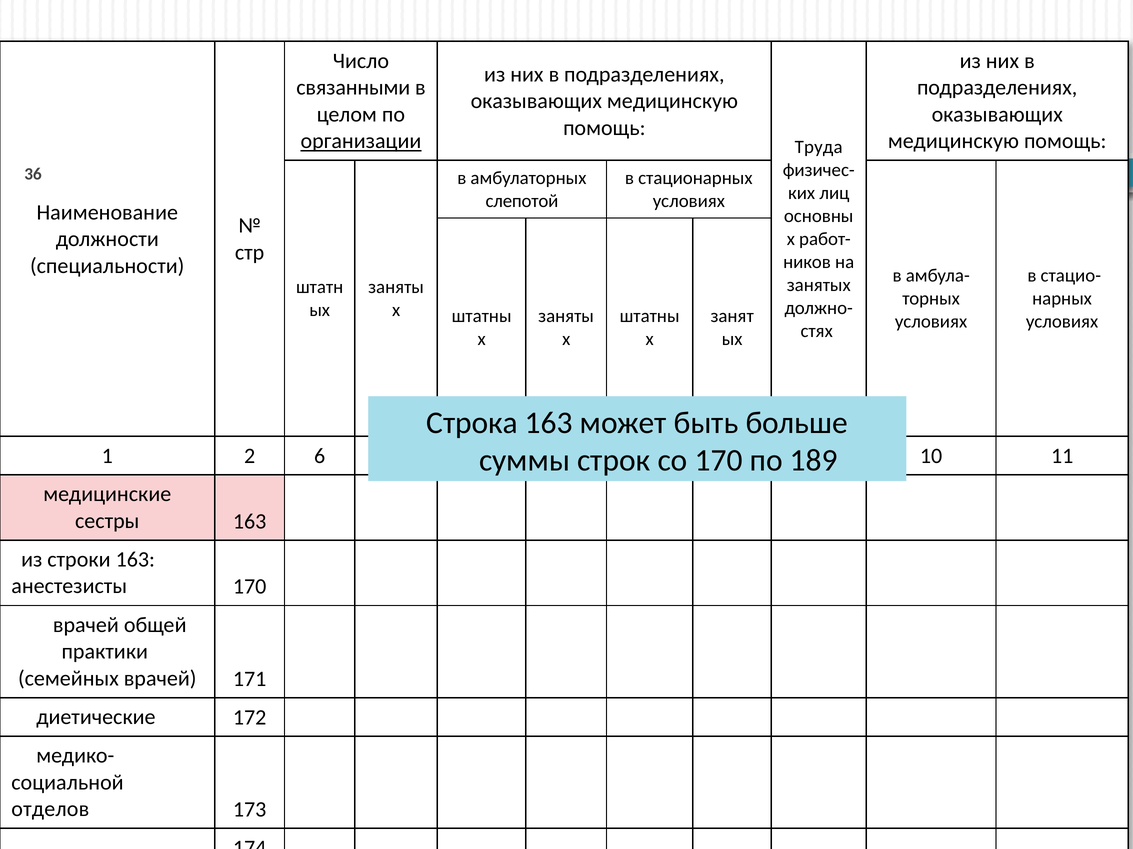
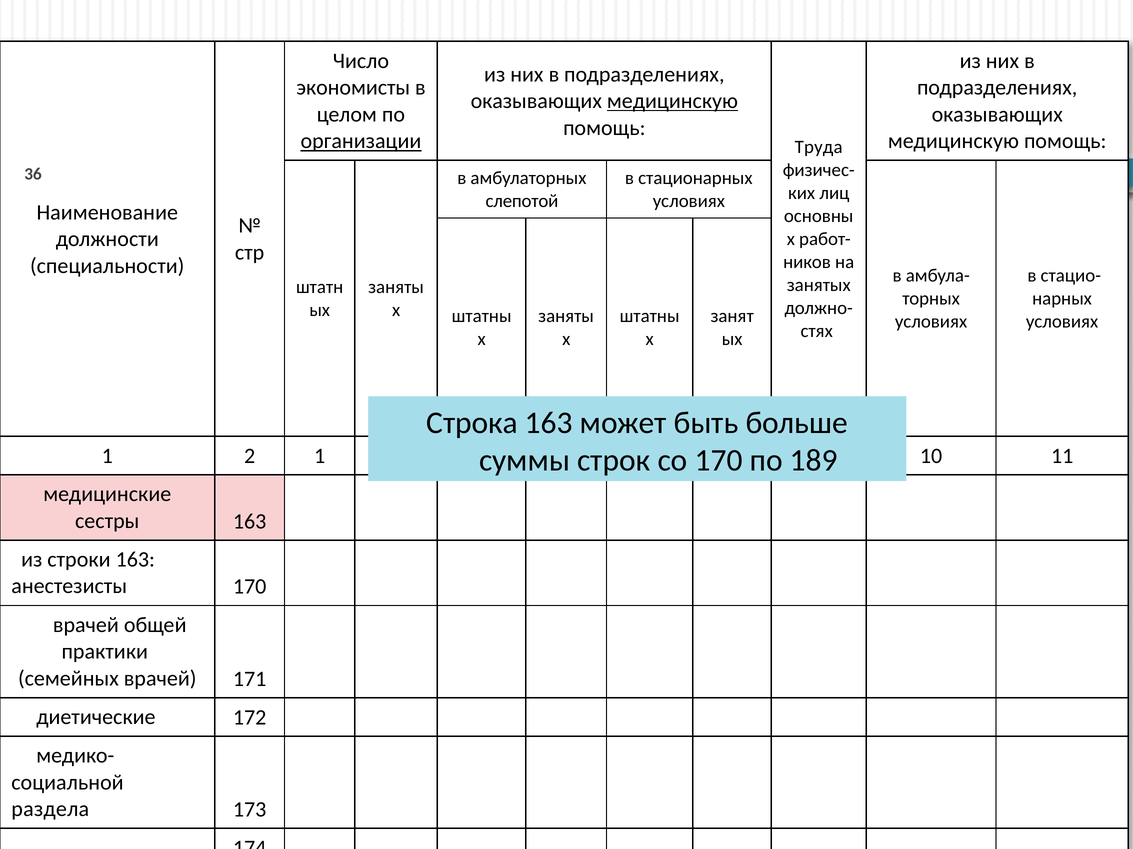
связанными: связанными -> экономисты (353, 88)
медицинскую underline: none -> present (672, 101)
2 6: 6 -> 1 (320, 456)
отделов: отделов -> раздела (50, 810)
